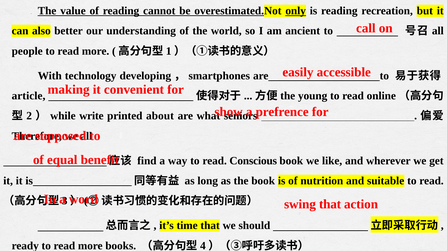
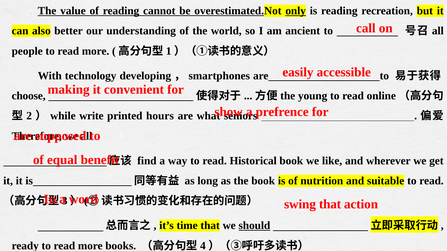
article: article -> choose (29, 96)
about: about -> hours (160, 116)
Conscious: Conscious -> Historical (253, 161)
should underline: none -> present (254, 226)
